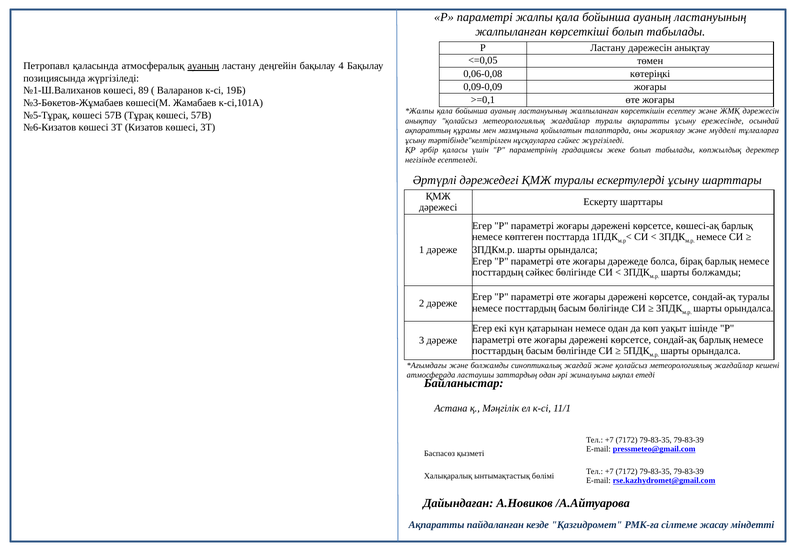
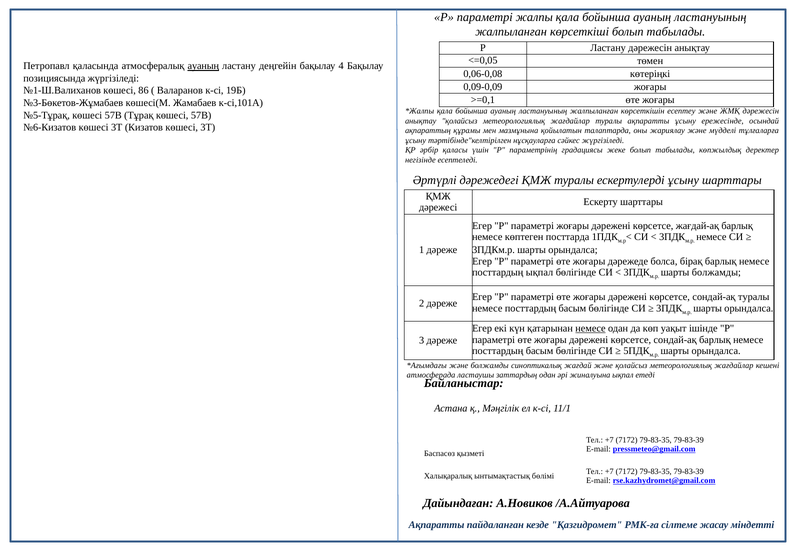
89: 89 -> 86 (143, 91)
көшесі-ақ: көшесі-ақ -> жағдай-ақ (697, 226)
посттардың сәйкес: сәйкес -> ықпал (539, 272)
немесе underline: none -> present (590, 329)
